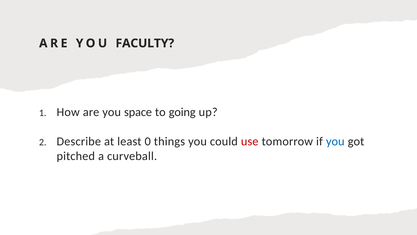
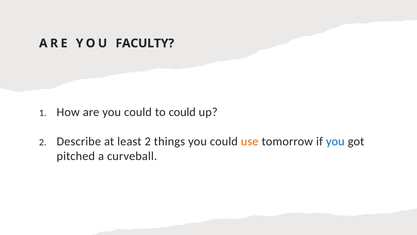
are you space: space -> could (138, 112)
to going: going -> could (182, 112)
least 0: 0 -> 2 (148, 141)
use colour: red -> orange (250, 141)
